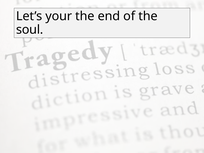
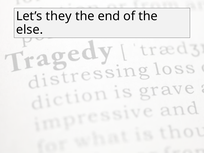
your: your -> they (59, 16)
soul: soul -> else (30, 30)
